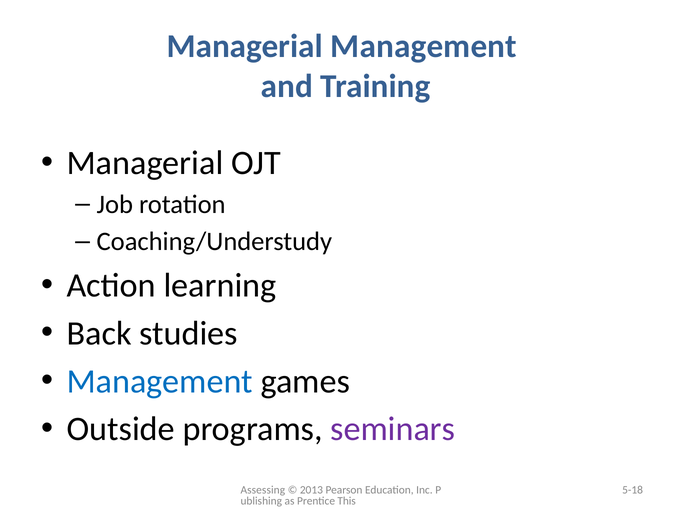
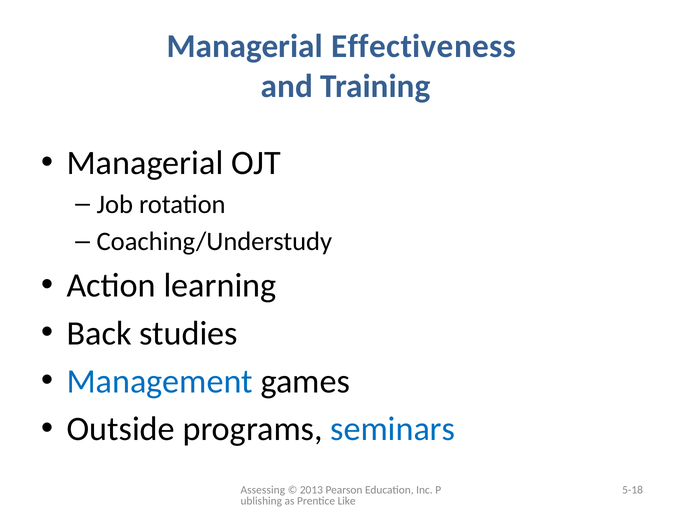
Managerial Management: Management -> Effectiveness (424, 46)
seminars colour: purple -> blue (393, 429)
This: This -> Like (347, 501)
